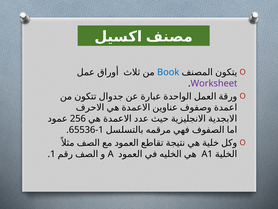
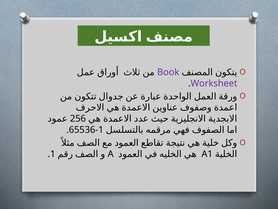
Book colour: blue -> purple (168, 72)
